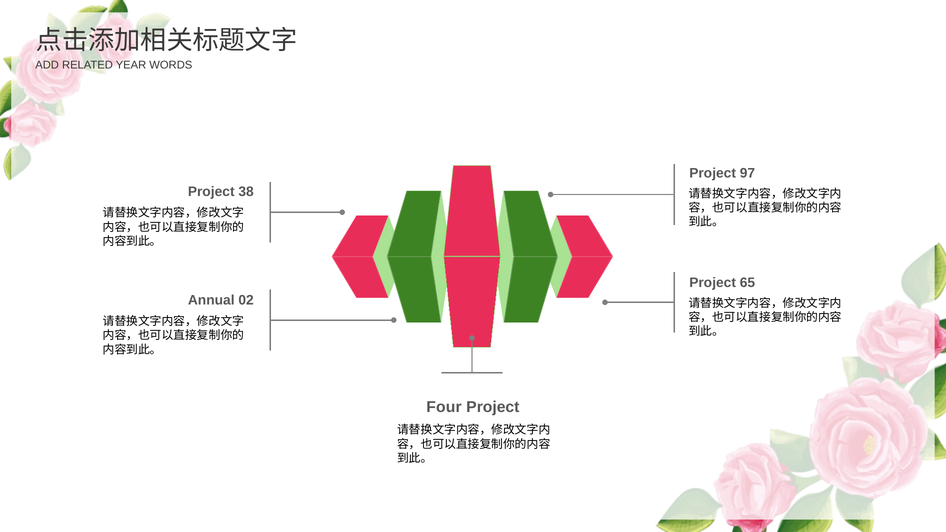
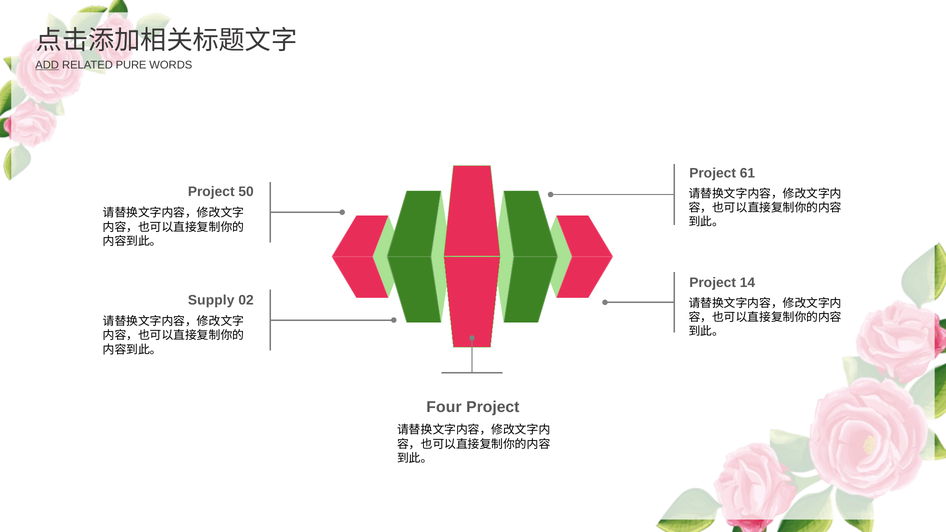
ADD underline: none -> present (47, 65)
YEAR: YEAR -> PURE (131, 65)
97: 97 -> 61 (747, 173)
38: 38 -> 50 (246, 192)
65: 65 -> 14 (747, 283)
Annual: Annual -> Supply (211, 300)
